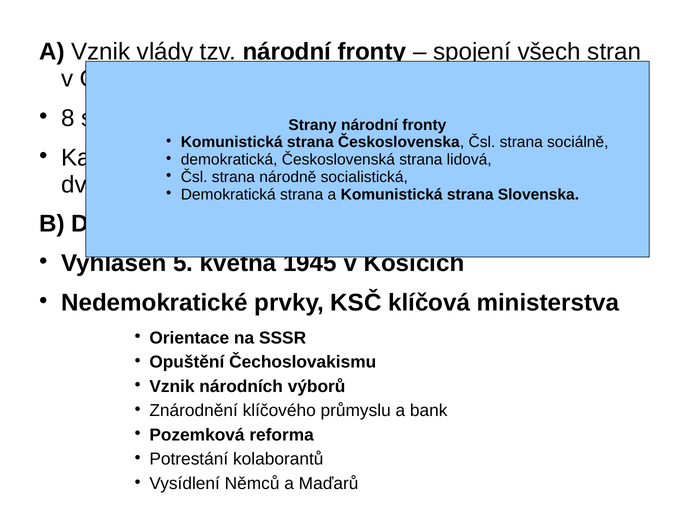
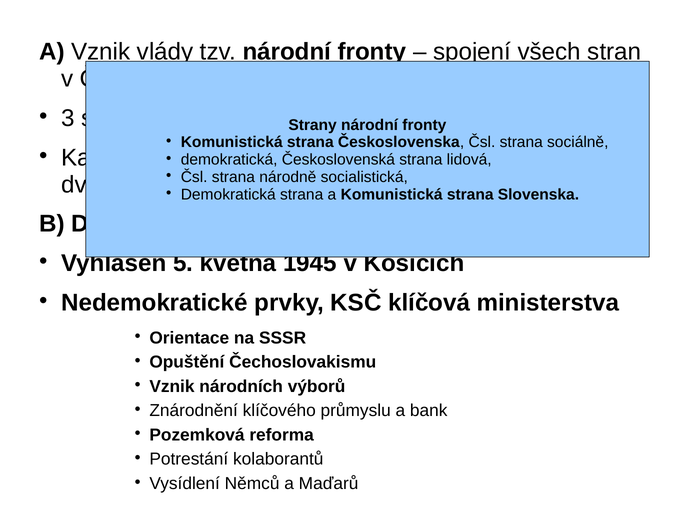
8: 8 -> 3 (68, 118)
